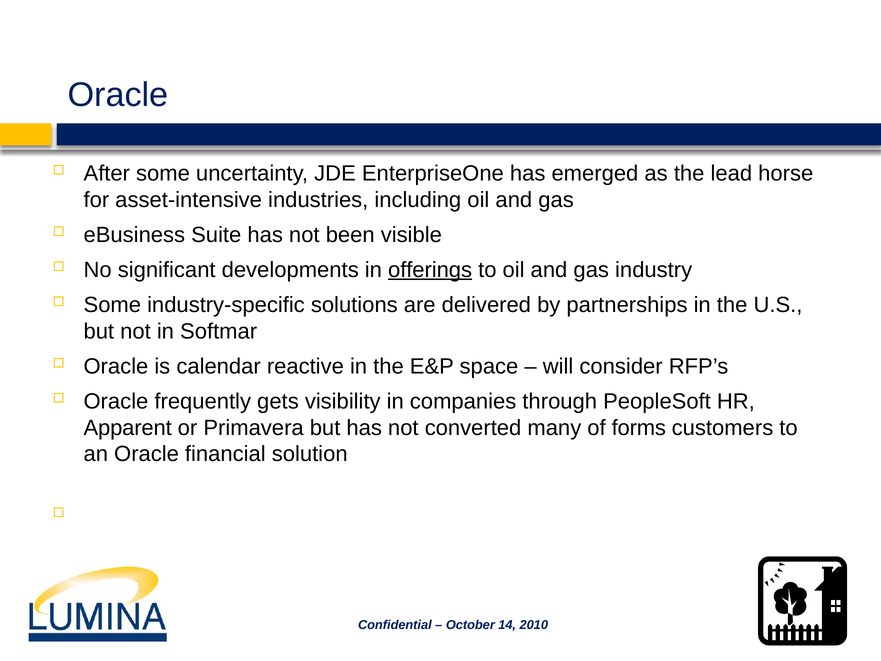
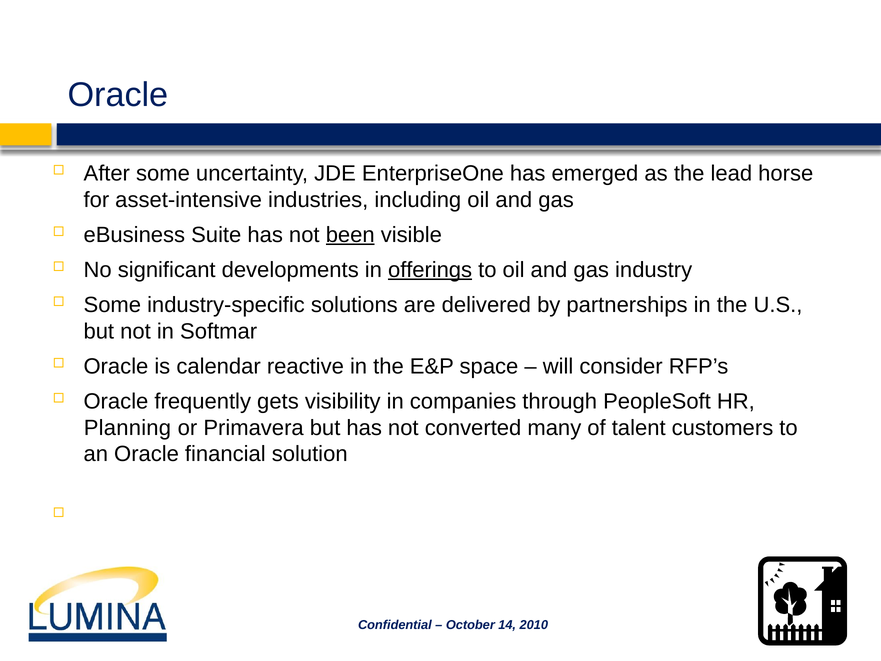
been underline: none -> present (350, 235)
Apparent: Apparent -> Planning (127, 428)
forms: forms -> talent (639, 428)
